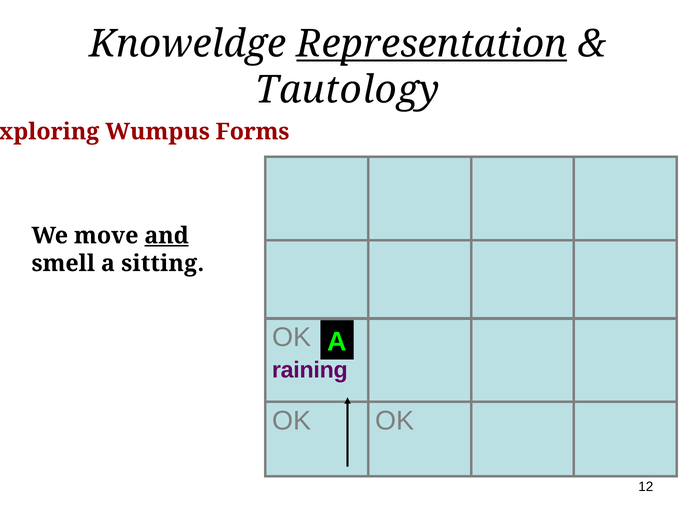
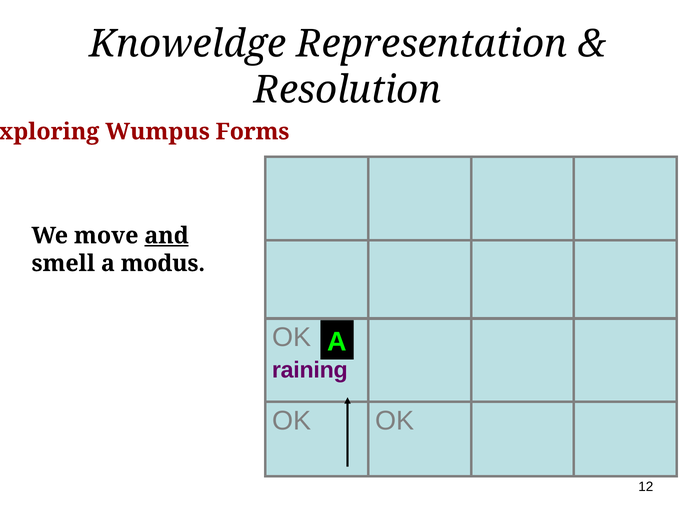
Representation underline: present -> none (432, 44)
Tautology: Tautology -> Resolution (348, 90)
sitting: sitting -> modus (163, 264)
